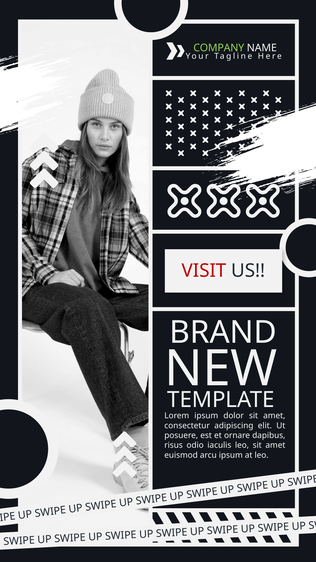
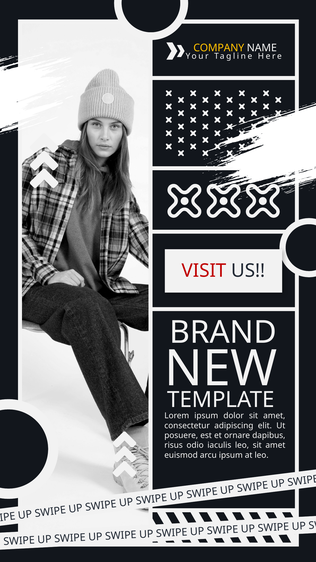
COMPANY colour: light green -> yellow (219, 48)
